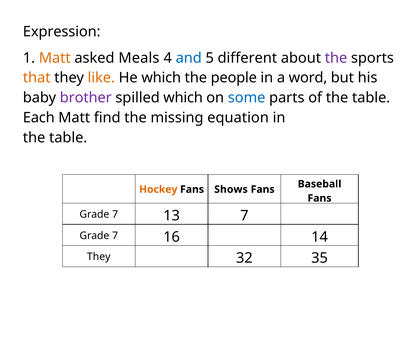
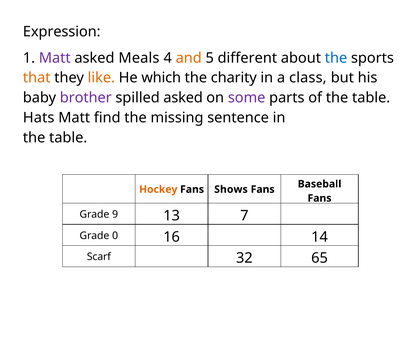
Matt colour: orange -> purple (55, 58)
and colour: blue -> orange (189, 58)
the colour: purple -> blue (336, 58)
people: people -> charity (234, 78)
word: word -> class (308, 78)
spilled which: which -> asked (183, 98)
some colour: blue -> purple (247, 98)
Each: Each -> Hats (39, 118)
equation: equation -> sentence (238, 118)
7: 7 -> 9 (115, 214)
7: 7 -> 0 (115, 236)
They: They -> Scarf (99, 257)
35: 35 -> 65 (320, 258)
